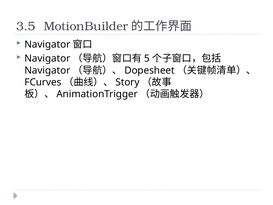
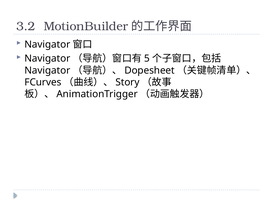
3.5: 3.5 -> 3.2 (26, 26)
